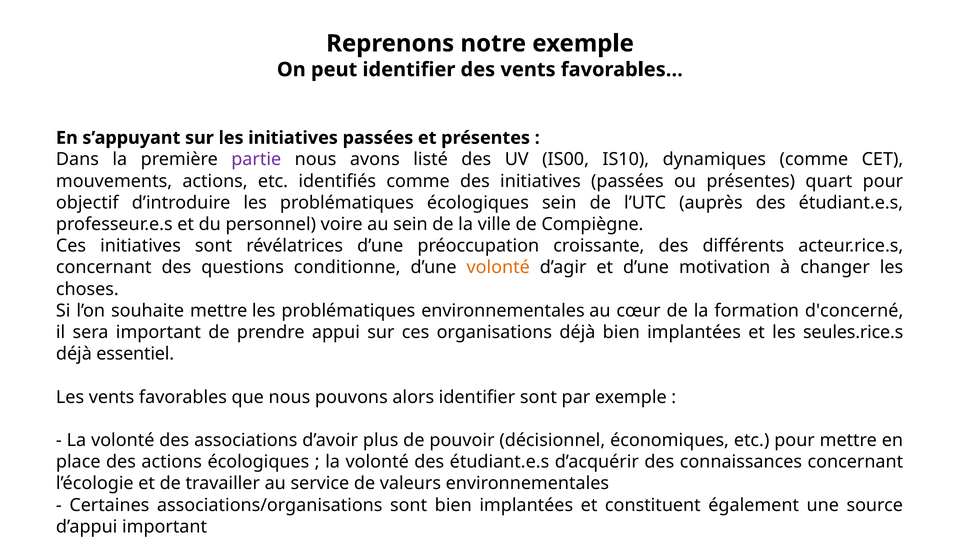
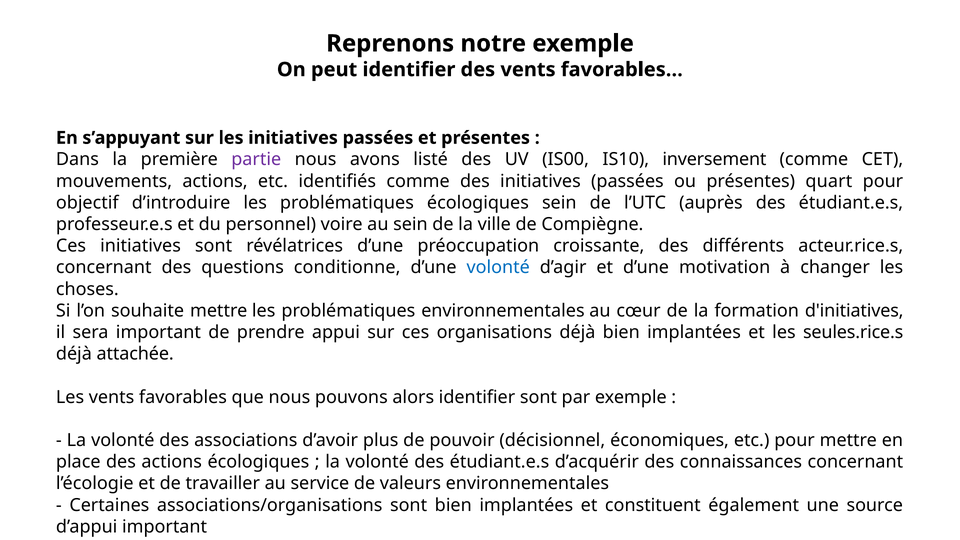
dynamiques: dynamiques -> inversement (714, 159)
volonté colour: orange -> blue (498, 267)
d'concerné: d'concerné -> d'initiatives (854, 311)
essentiel: essentiel -> attachée (135, 354)
